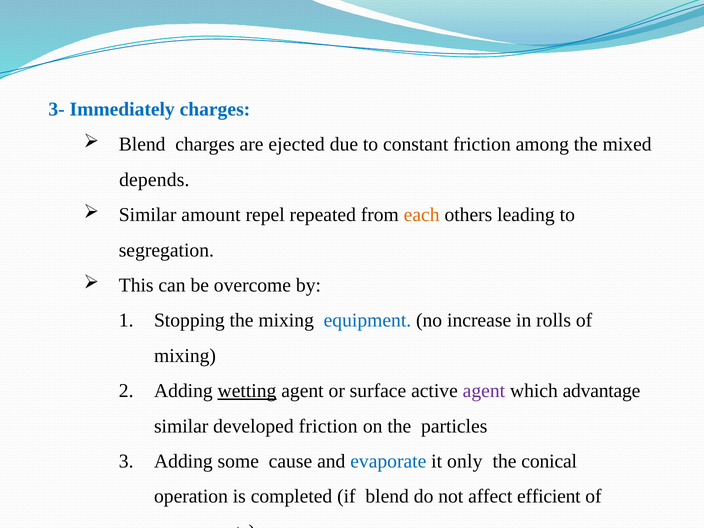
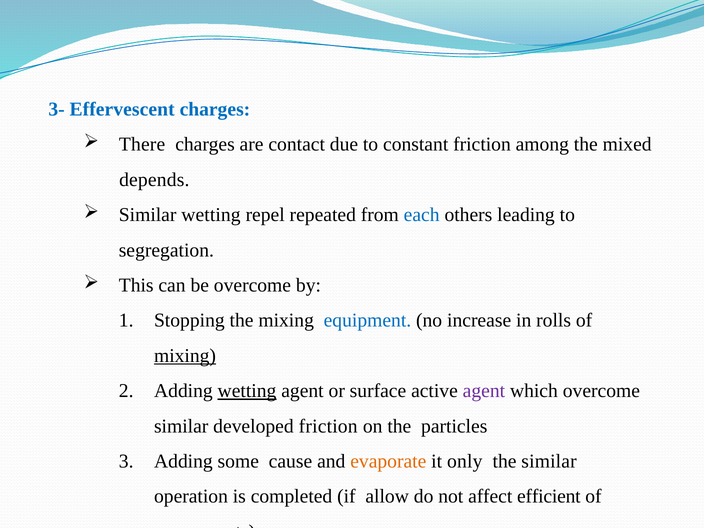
Immediately: Immediately -> Effervescent (122, 109)
Blend: Blend -> There (142, 145)
ejected: ejected -> contact (297, 145)
Similar amount: amount -> wetting (211, 215)
each colour: orange -> blue (422, 215)
mixing underline: none -> present (185, 356)
which advantage: advantage -> overcome (601, 391)
evaporate colour: blue -> orange (388, 461)
the conical: conical -> similar (549, 461)
if blend: blend -> allow (387, 497)
